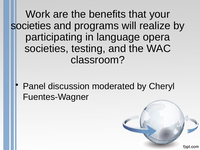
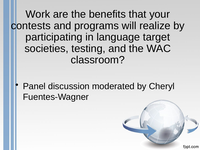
societies: societies -> contests (31, 26)
opera: opera -> target (156, 37)
